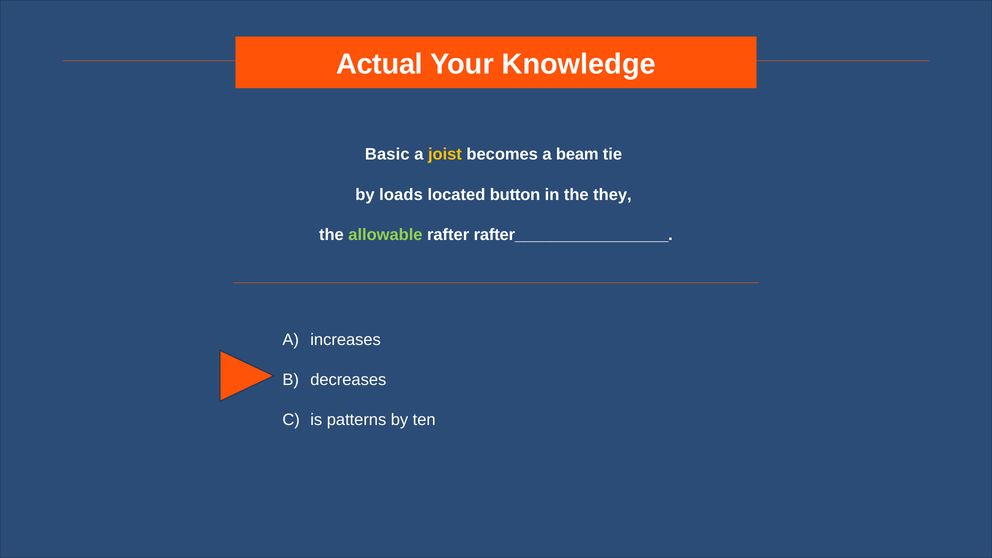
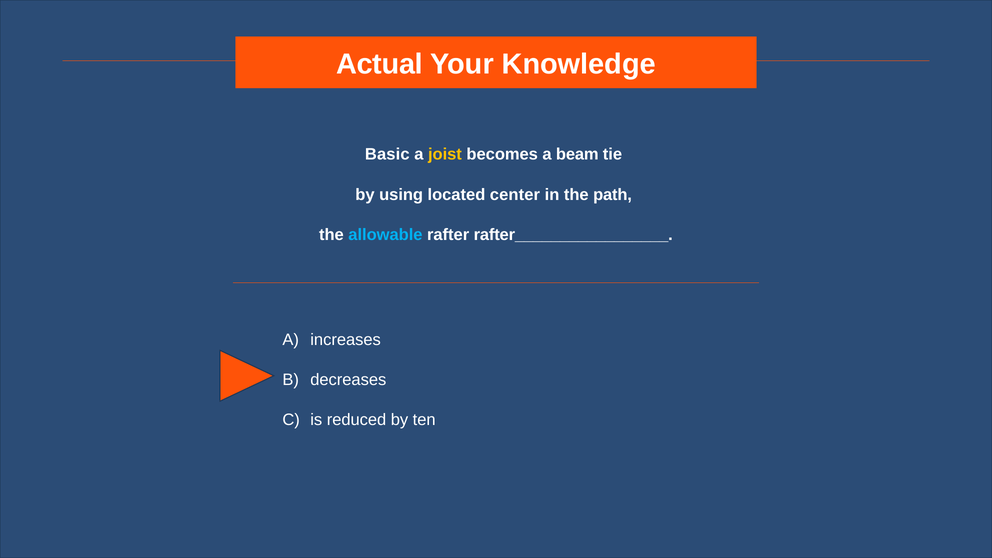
loads: loads -> using (401, 195)
button: button -> center (515, 195)
they: they -> path (613, 195)
allowable colour: light green -> light blue (385, 235)
patterns: patterns -> reduced (357, 420)
